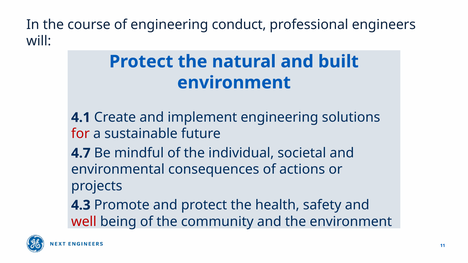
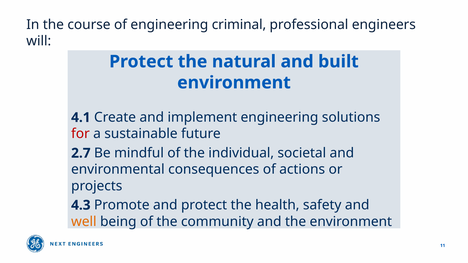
conduct: conduct -> criminal (239, 25)
4.7: 4.7 -> 2.7 (81, 153)
well colour: red -> orange (84, 222)
